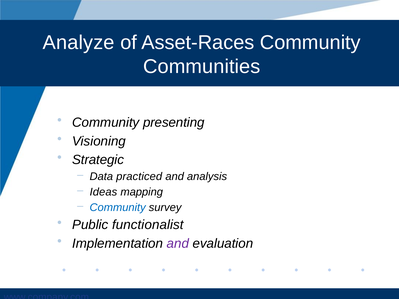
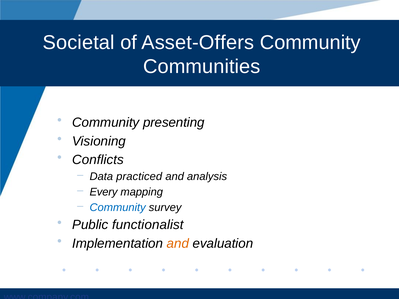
Analyze: Analyze -> Societal (79, 43)
Asset-Races: Asset-Races -> Asset-Offers (198, 43)
Strategic: Strategic -> Conflicts (98, 160)
Ideas: Ideas -> Every (104, 192)
and colour: purple -> orange (178, 244)
